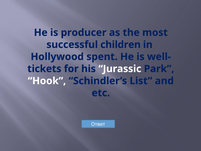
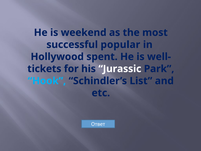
producer: producer -> weekend (84, 32)
children: children -> popular (120, 45)
Hook colour: white -> light blue (47, 81)
